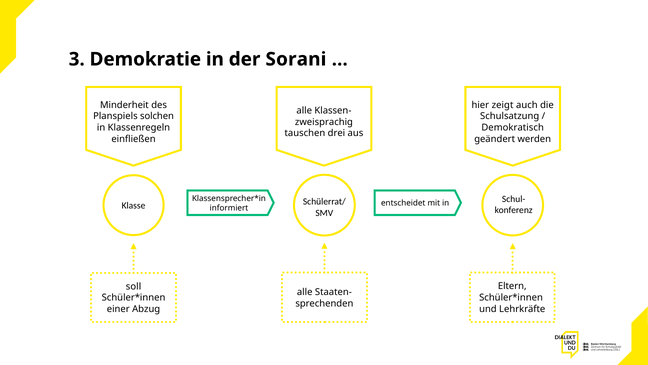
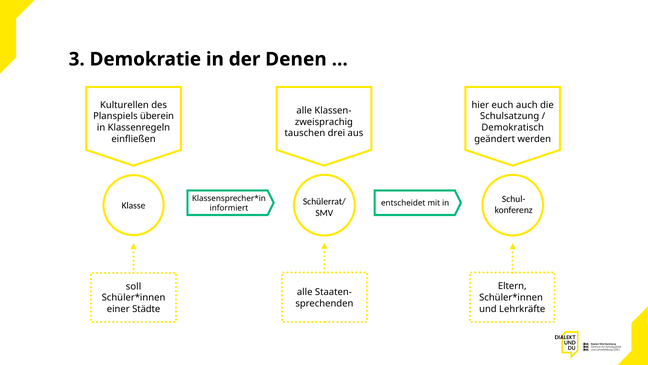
Sorani: Sorani -> Denen (296, 59)
Minderheit: Minderheit -> Kulturellen (124, 105)
zeigt: zeigt -> euch (503, 105)
solchen: solchen -> überein (157, 116)
Abzug: Abzug -> Städte (146, 309)
